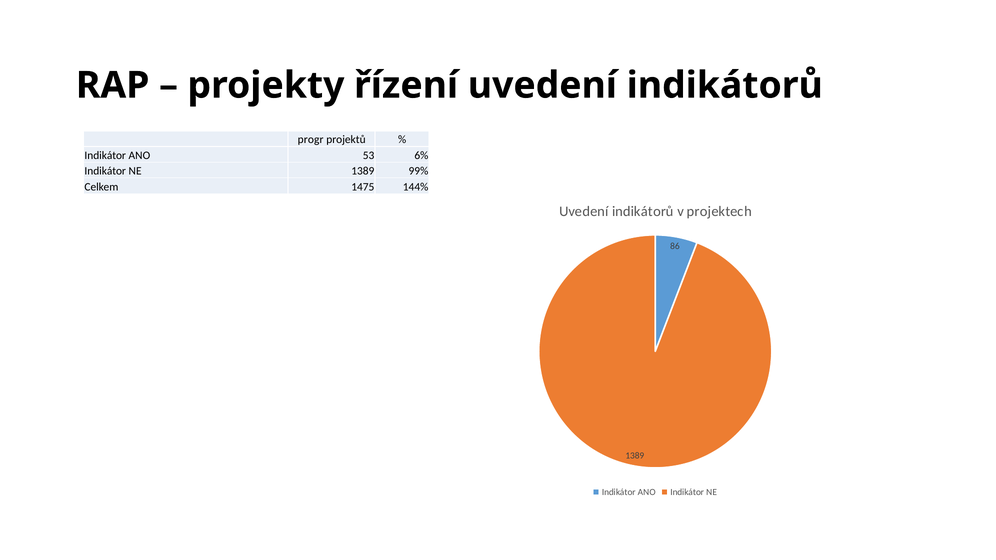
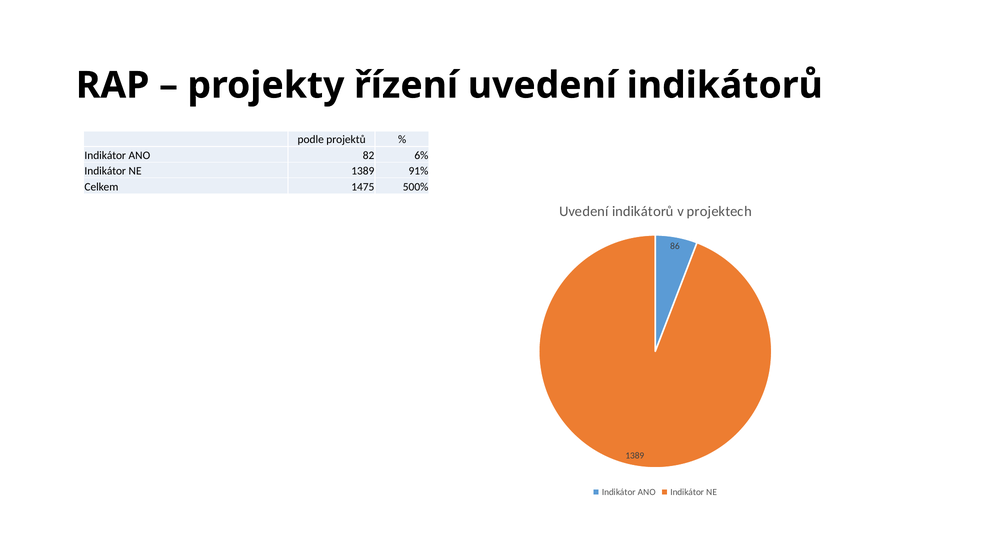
progr: progr -> podle (311, 139)
53: 53 -> 82 (369, 155)
99%: 99% -> 91% (418, 171)
144%: 144% -> 500% (416, 187)
